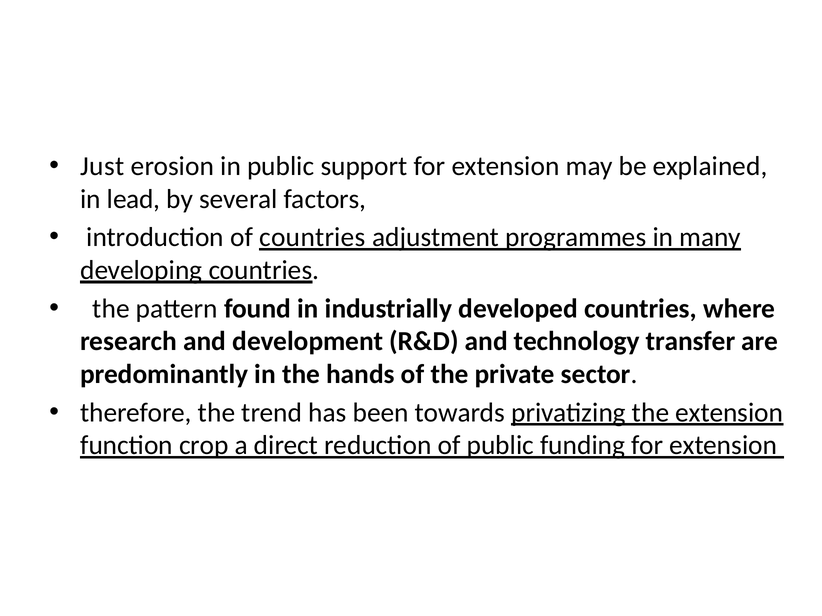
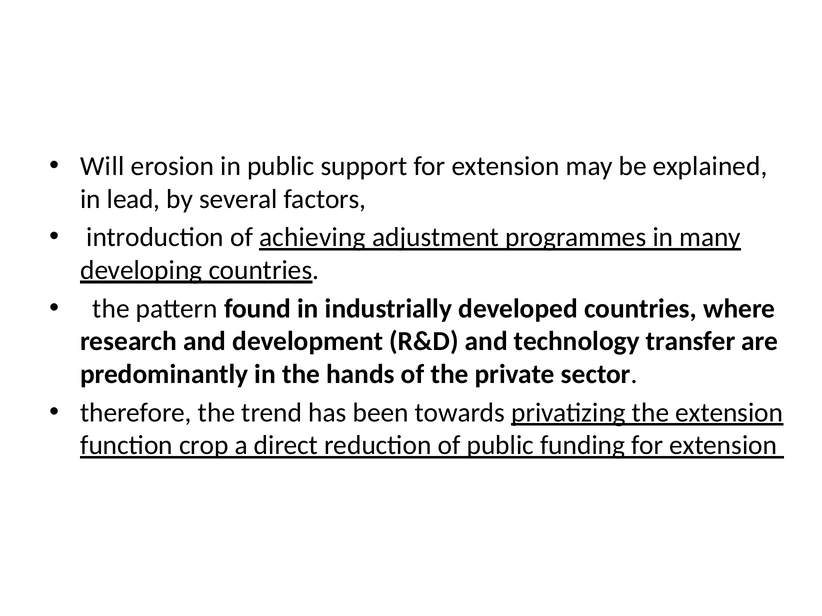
Just: Just -> Will (102, 166)
of countries: countries -> achieving (312, 238)
